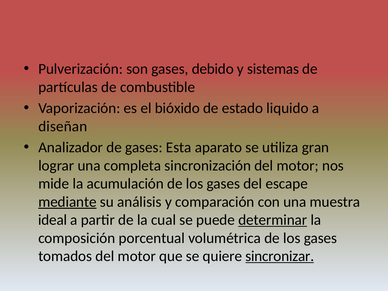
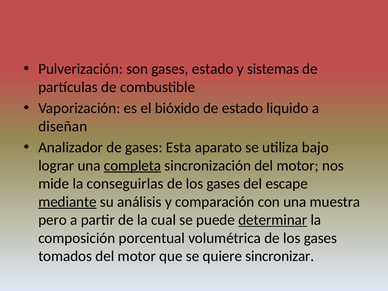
gases debido: debido -> estado (213, 69)
gran: gran -> bajo (315, 147)
completa underline: none -> present (133, 166)
acumulación: acumulación -> conseguirlas (125, 184)
ideal: ideal -> pero (53, 220)
sincronizar underline: present -> none (280, 256)
